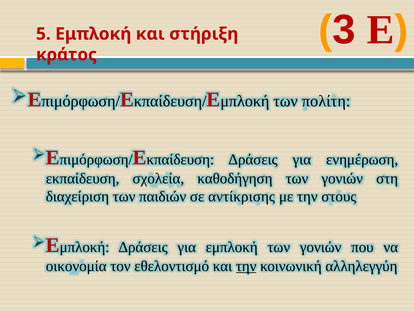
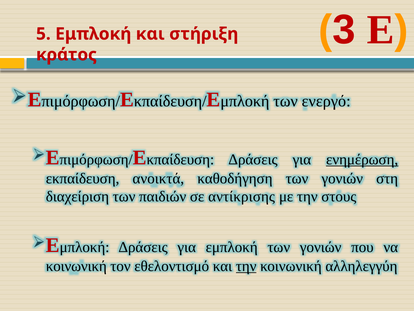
πολίτη: πολίτη -> ενεργό (326, 101)
ενημέρωση underline: none -> present (362, 159)
σχολεία: σχολεία -> ανοικτά (158, 178)
οικονομία: οικονομία -> κοινωνική (76, 266)
